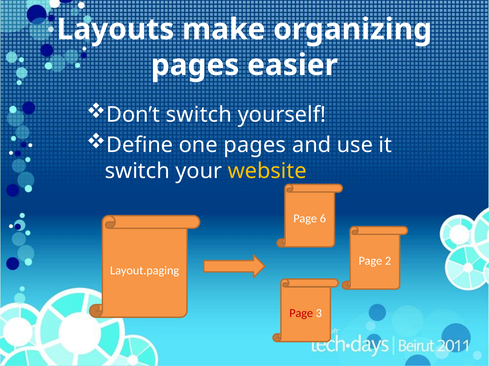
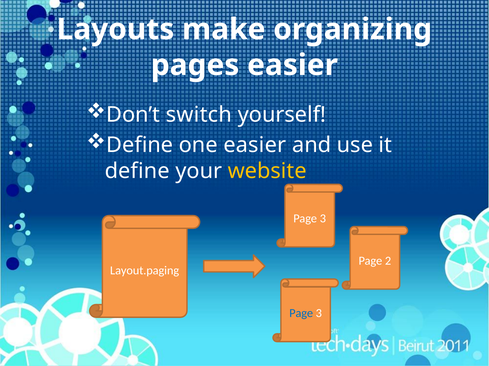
one pages: pages -> easier (255, 145)
switch: switch -> define (137, 171)
6: 6 -> 3 (323, 219)
Page colour: red -> blue (301, 314)
